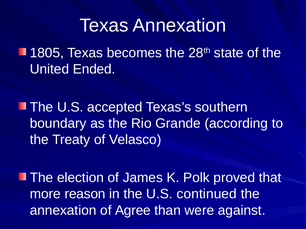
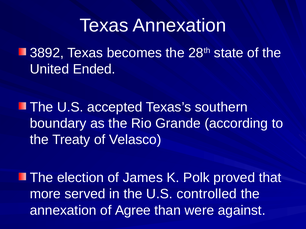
1805: 1805 -> 3892 (47, 53)
reason: reason -> served (85, 194)
continued: continued -> controlled (207, 194)
